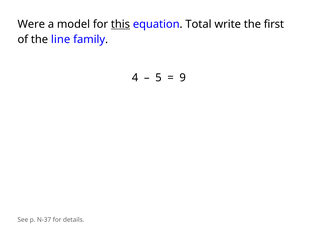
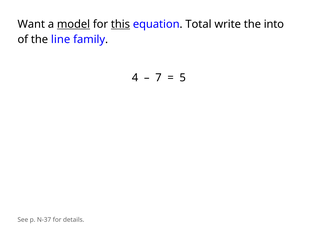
Were: Were -> Want (31, 24)
model underline: none -> present (74, 24)
first: first -> into (274, 24)
5: 5 -> 7 (158, 78)
9: 9 -> 5 (183, 78)
